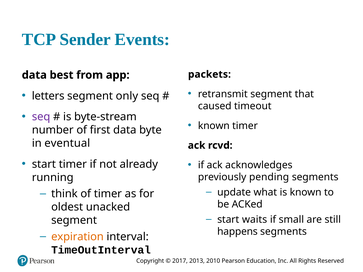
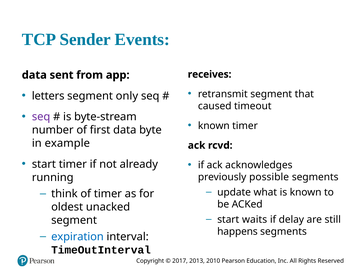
packets: packets -> receives (210, 74)
best: best -> sent (62, 75)
eventual: eventual -> example (67, 143)
pending: pending -> possible (269, 177)
small: small -> delay (291, 220)
expiration colour: orange -> blue (77, 237)
